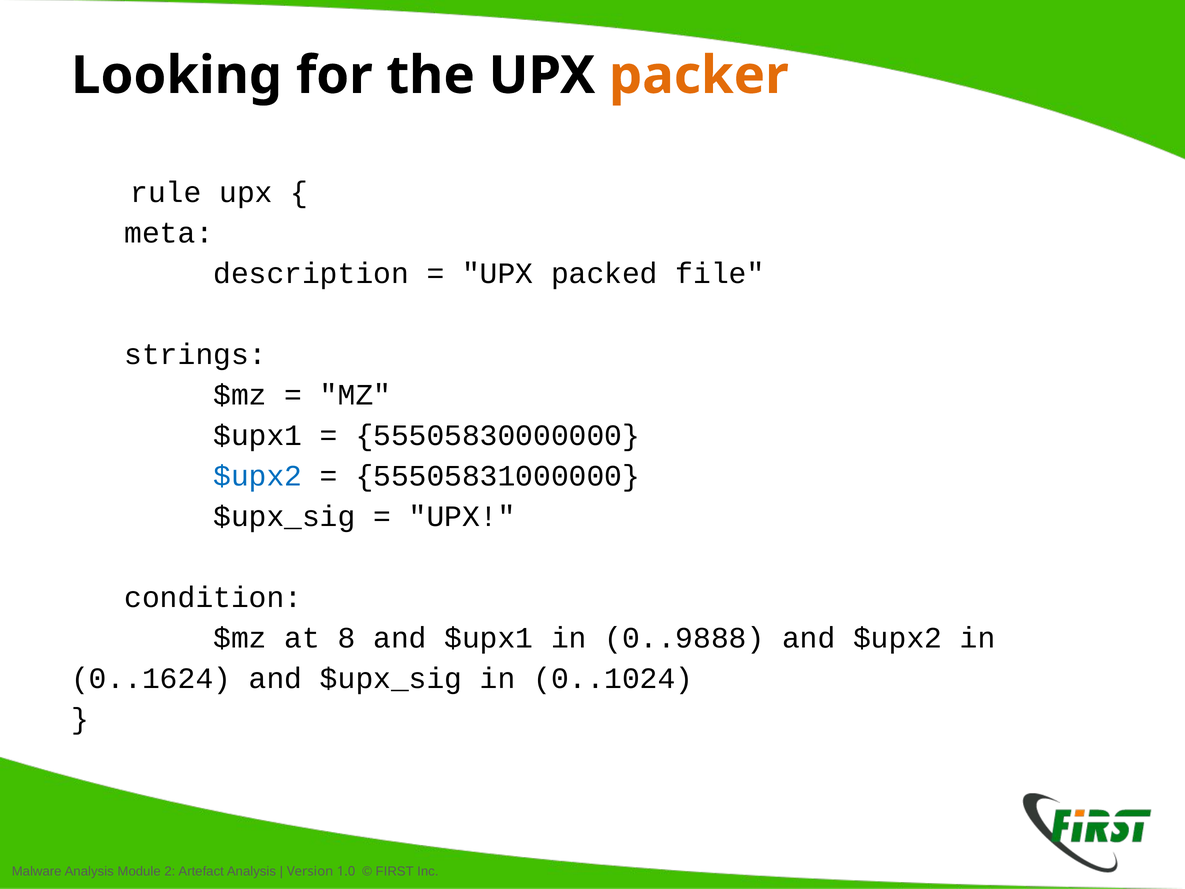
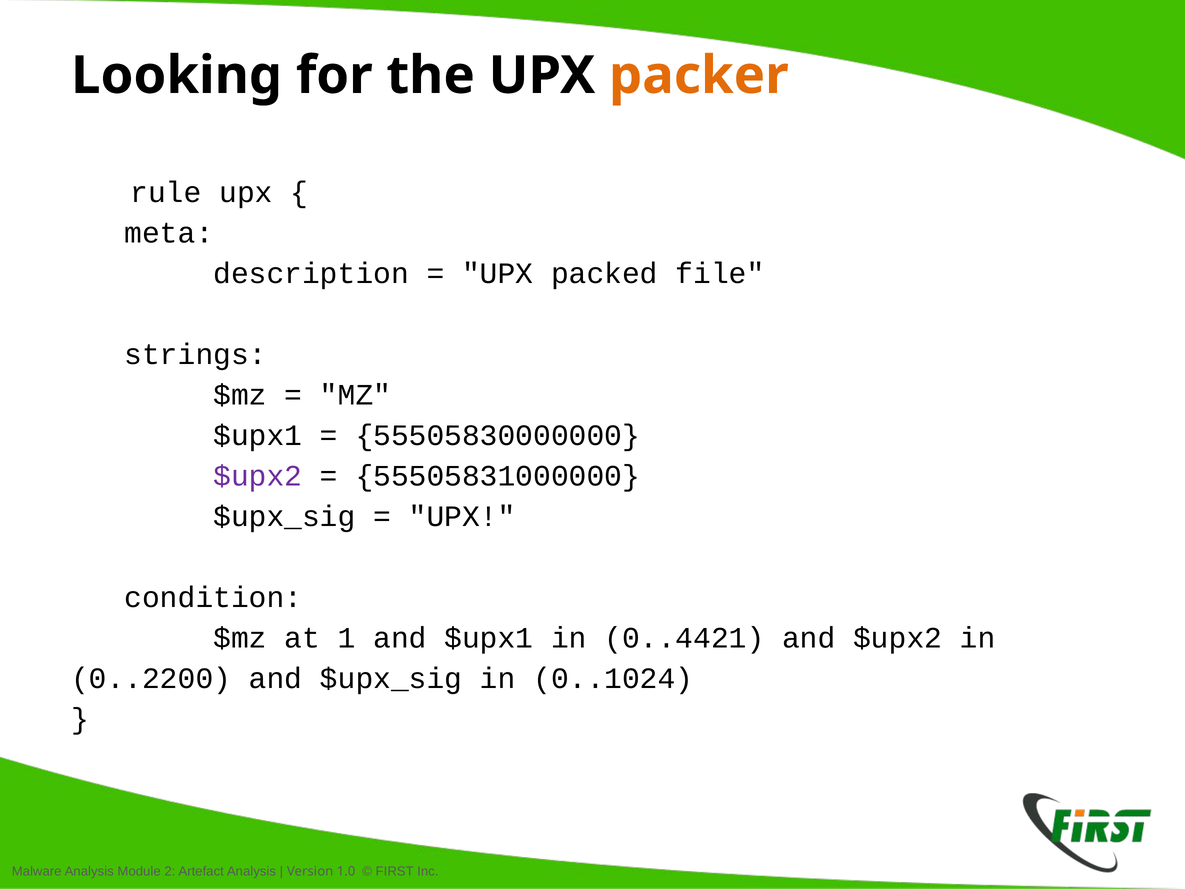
$upx2 colour: blue -> purple (258, 476)
8: 8 -> 1 (347, 638)
0..9888: 0..9888 -> 0..4421 (684, 638)
0..1624: 0..1624 -> 0..2200 (151, 678)
